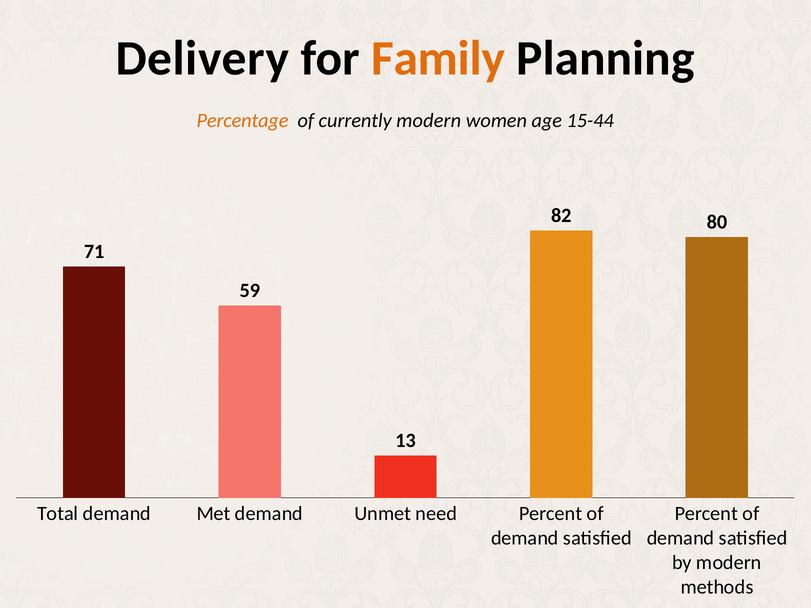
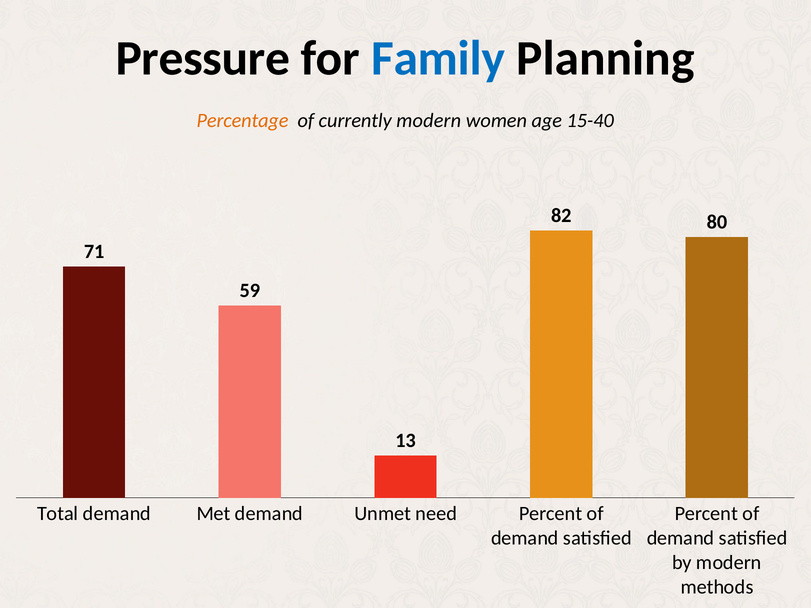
Delivery: Delivery -> Pressure (203, 58)
Family colour: orange -> blue (438, 58)
15-44: 15-44 -> 15-40 (590, 121)
